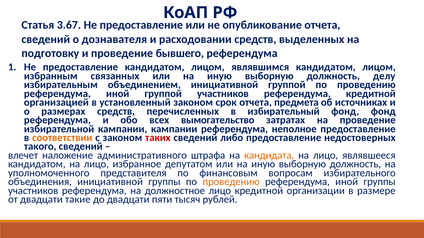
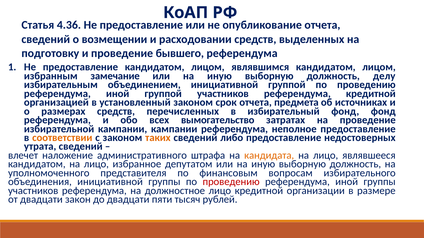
3.67: 3.67 -> 4.36 (69, 25)
дознавателя: дознавателя -> возмещении (114, 39)
связанных: связанных -> замечание (115, 76)
таких colour: red -> orange (158, 138)
такого: такого -> утрата (40, 147)
проведению colour: orange -> red (231, 182)
такие: такие -> закон (78, 200)
